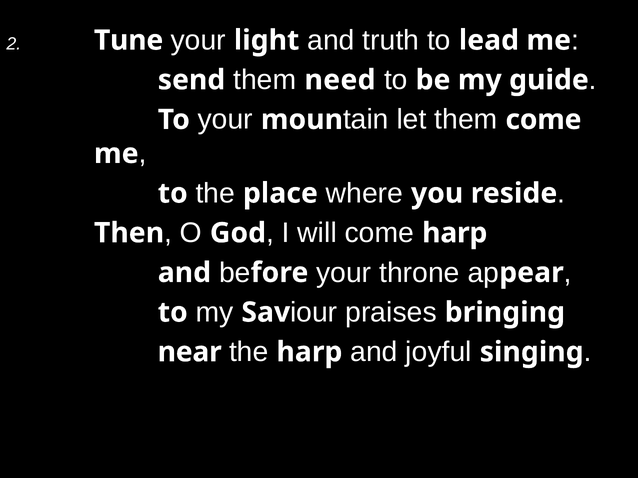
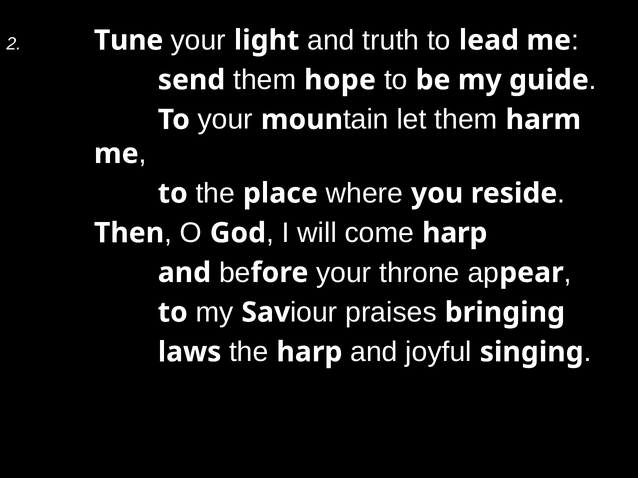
need: need -> hope (340, 80)
them come: come -> harm (543, 120)
near: near -> laws (190, 352)
